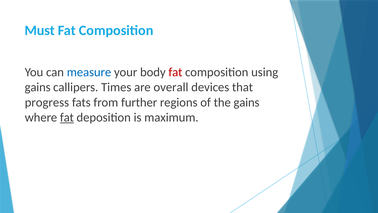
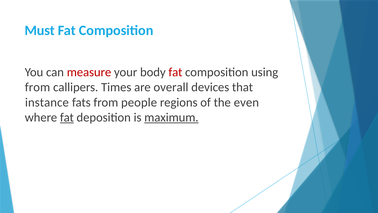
measure colour: blue -> red (89, 72)
gains: gains -> from (37, 87)
progress: progress -> instance (47, 102)
further: further -> people (139, 102)
the gains: gains -> even (246, 102)
maximum underline: none -> present (171, 117)
